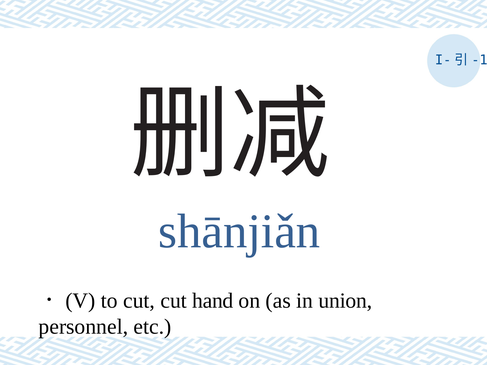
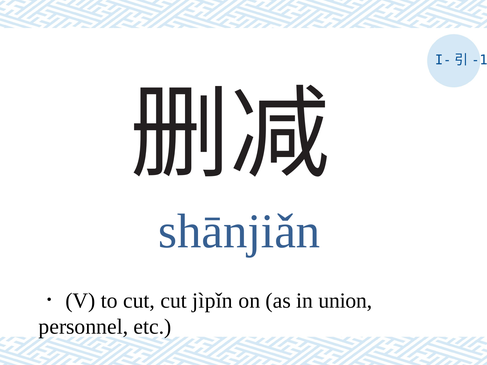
hand: hand -> jìpǐn (213, 301)
